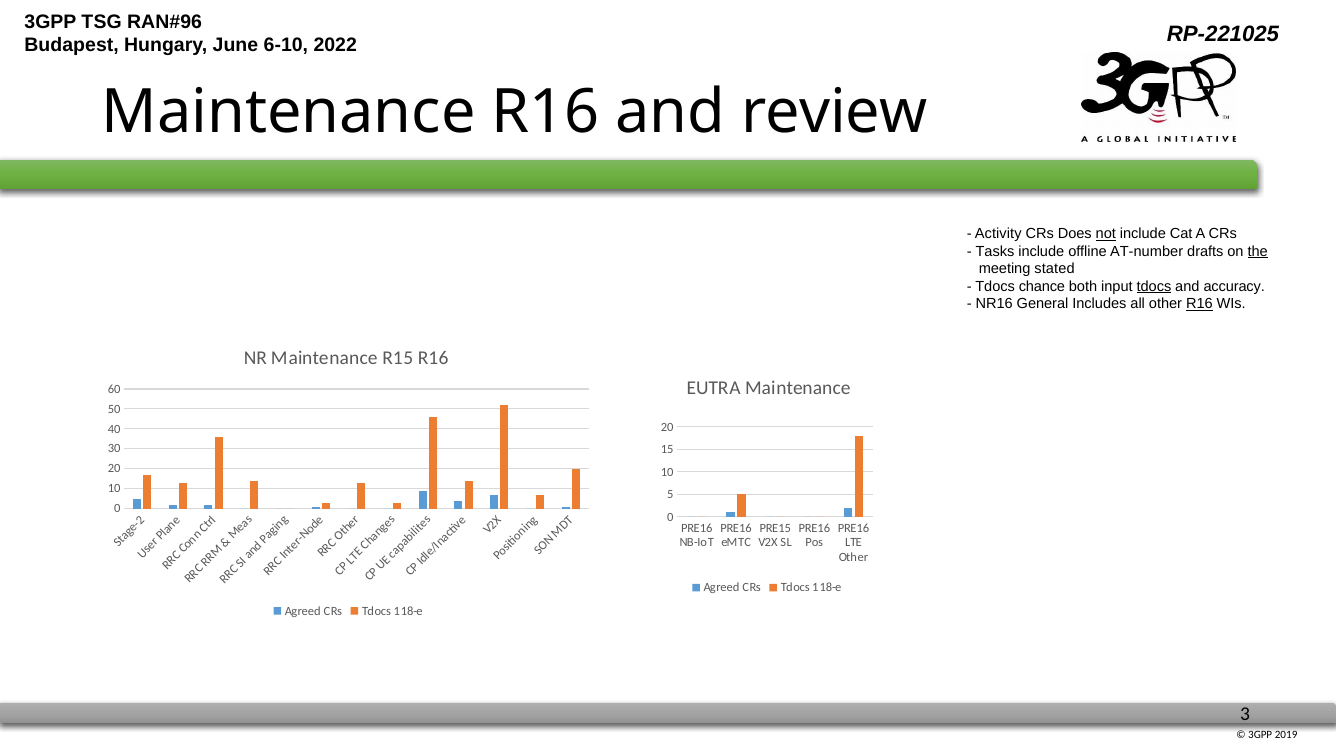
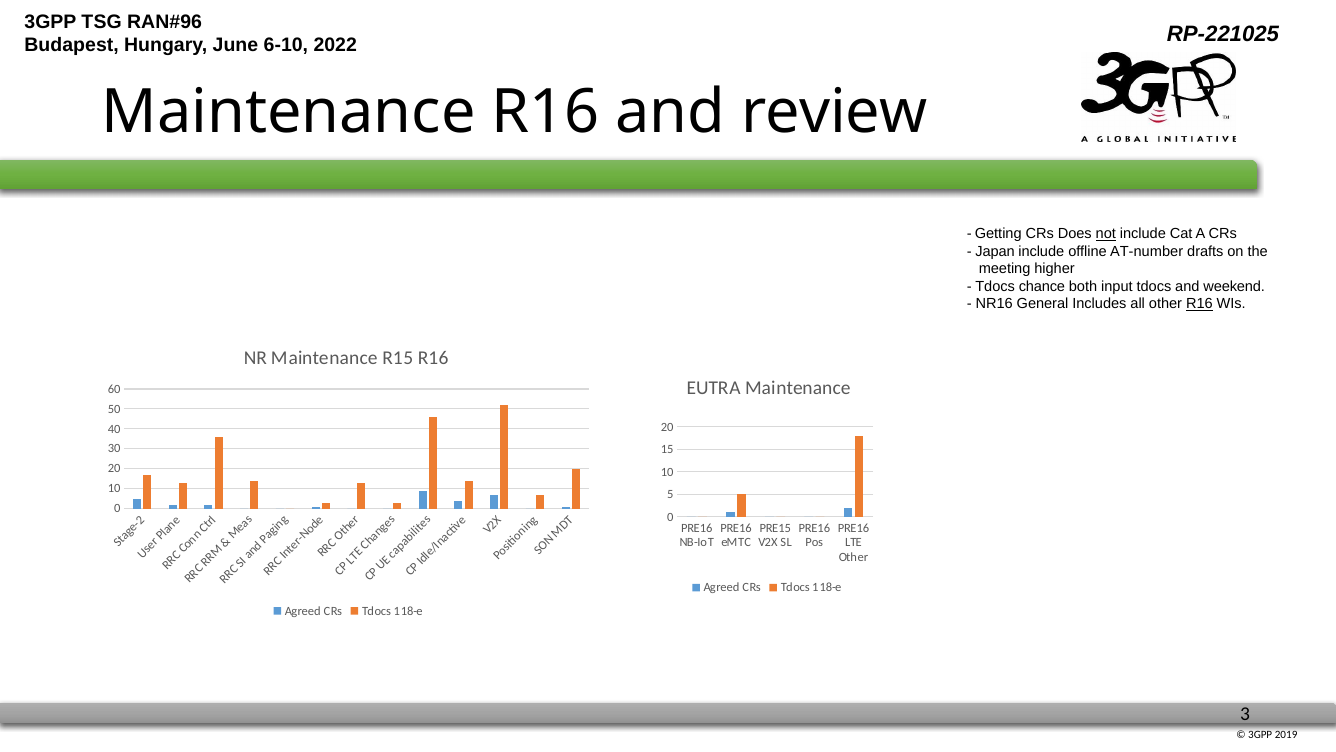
Activity: Activity -> Getting (998, 234)
Tasks: Tasks -> Japan (995, 251)
the underline: present -> none (1258, 251)
stated: stated -> higher (1055, 269)
tdocs underline: present -> none (1154, 286)
accuracy: accuracy -> weekend (1234, 286)
